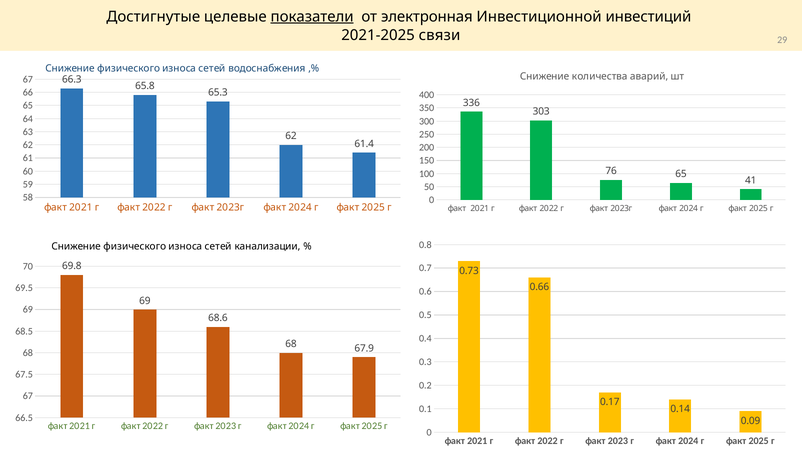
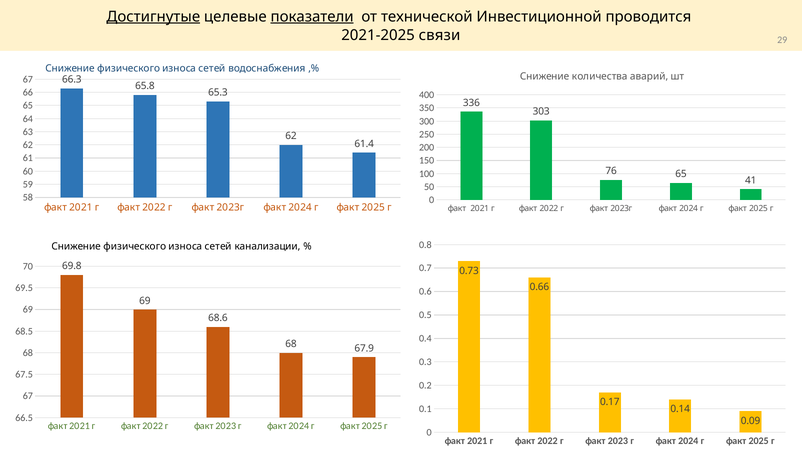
Достигнутые underline: none -> present (153, 17)
электронная: электронная -> технической (427, 17)
инвестиций: инвестиций -> проводится (648, 17)
